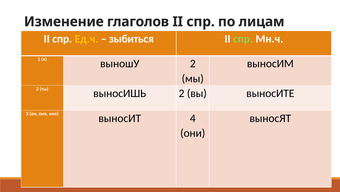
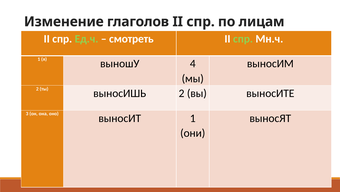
Ед.ч colour: yellow -> light green (87, 39)
зыбиться: зыбиться -> смотреть (131, 39)
выношУ 2: 2 -> 4 (193, 63)
выносИТ 4: 4 -> 1 (193, 118)
